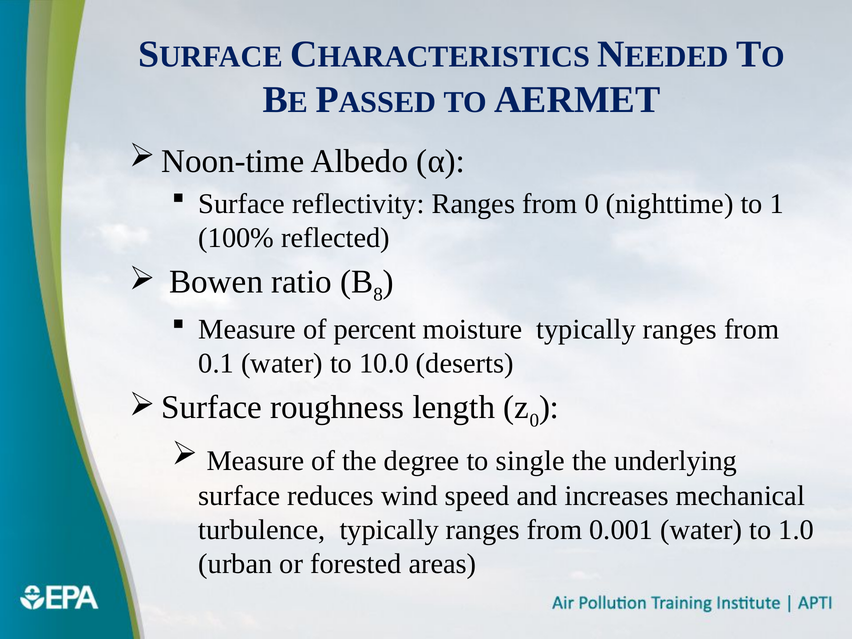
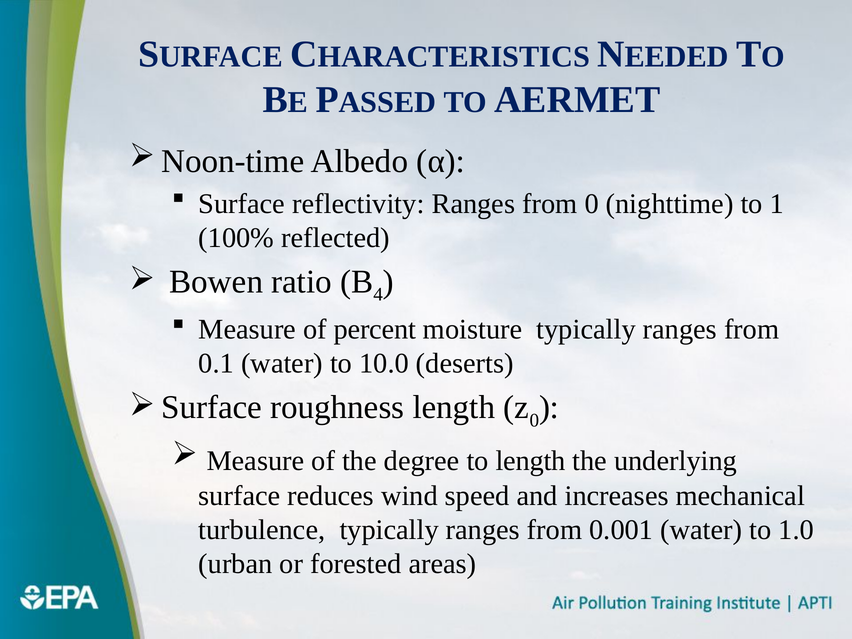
8: 8 -> 4 (378, 295)
to single: single -> length (531, 461)
